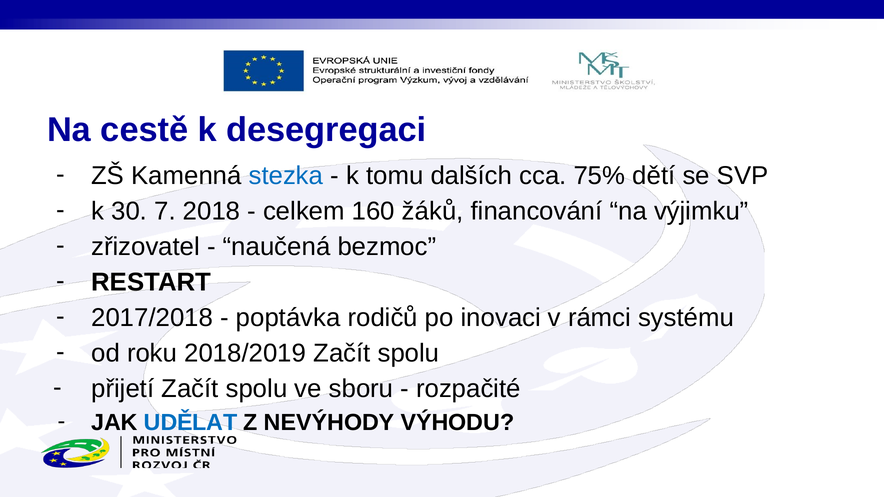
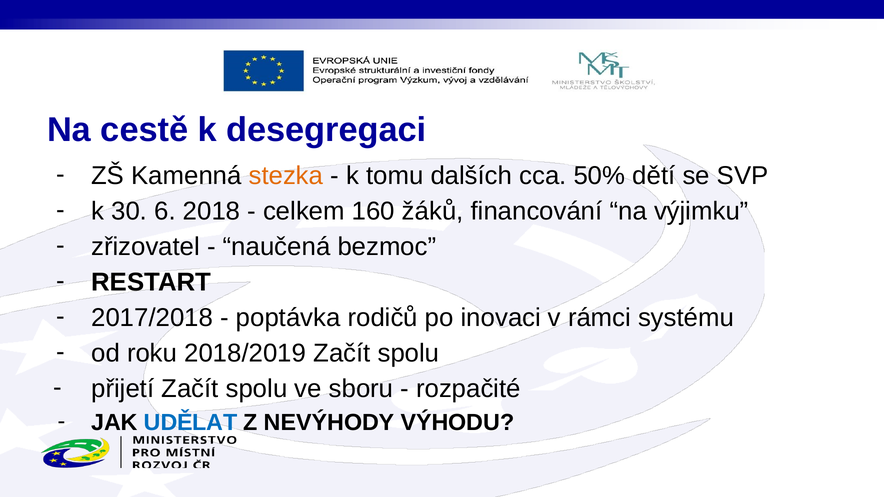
stezka colour: blue -> orange (286, 176)
75%: 75% -> 50% (599, 176)
7: 7 -> 6 (165, 211)
